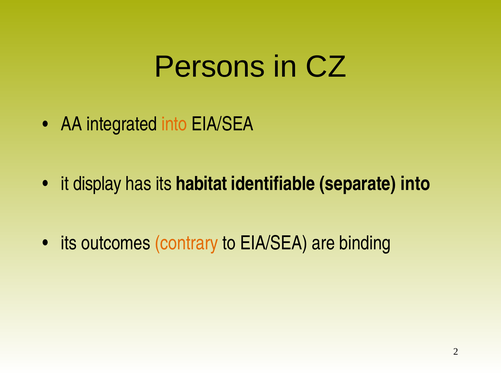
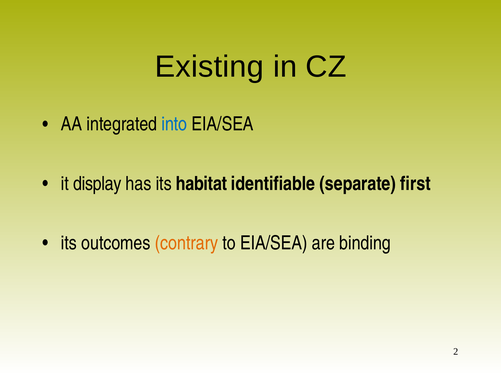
Persons: Persons -> Existing (209, 67)
into colour: orange -> blue (174, 124)
separate into: into -> first (415, 183)
